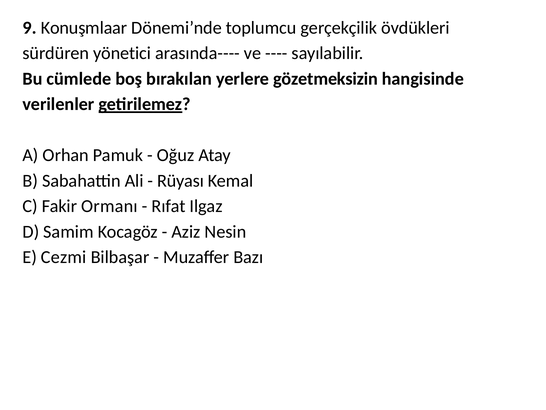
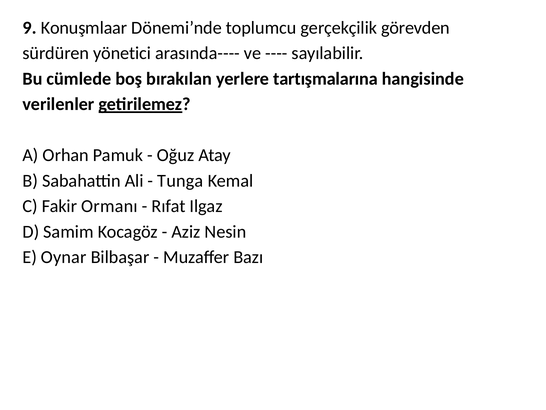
övdükleri: övdükleri -> görevden (415, 28)
gözetmeksizin: gözetmeksizin -> tartışmalarına (326, 79)
Rüyası: Rüyası -> Tunga (180, 181)
Cezmi: Cezmi -> Oynar (64, 257)
